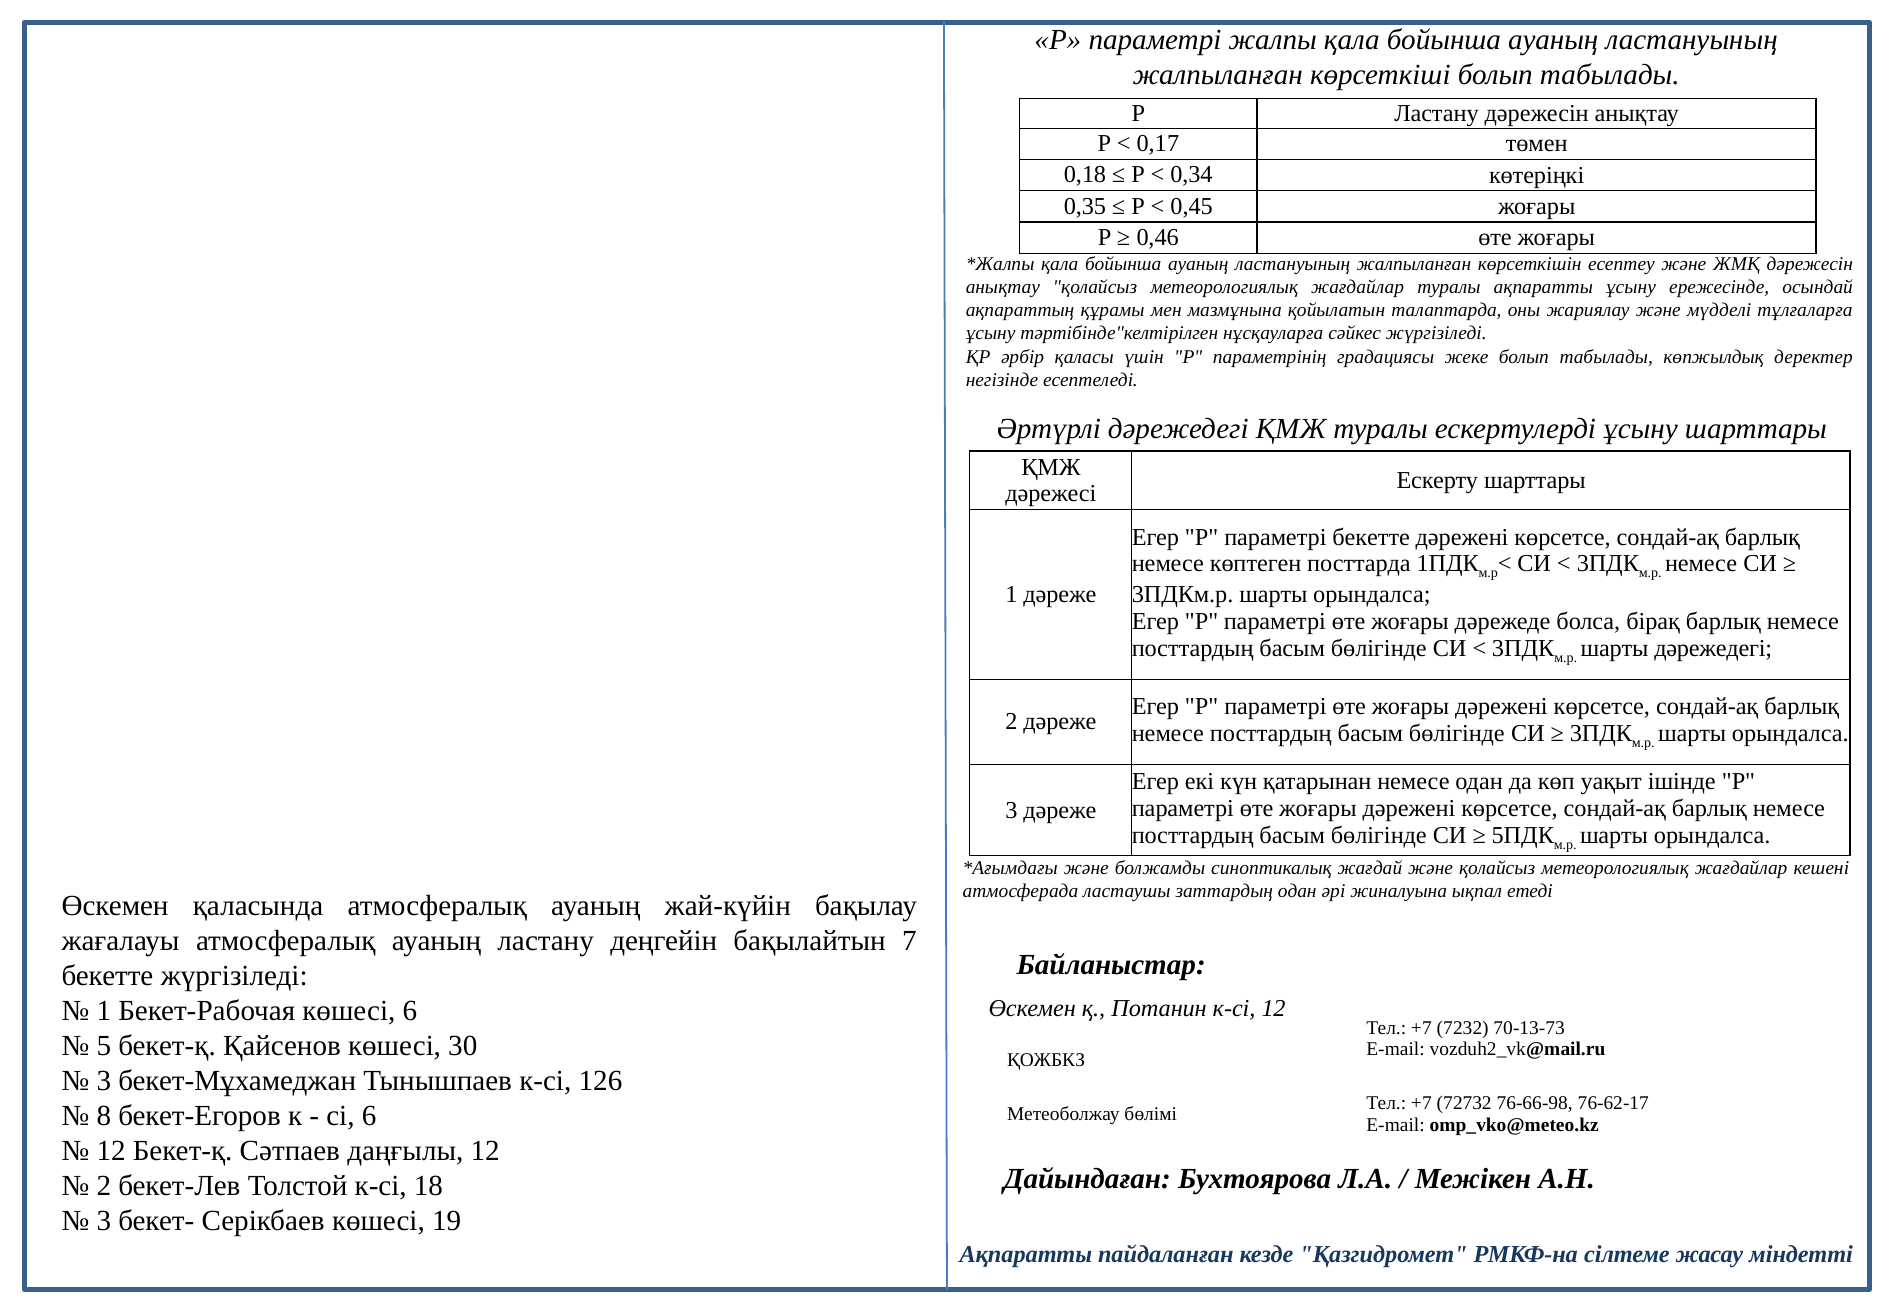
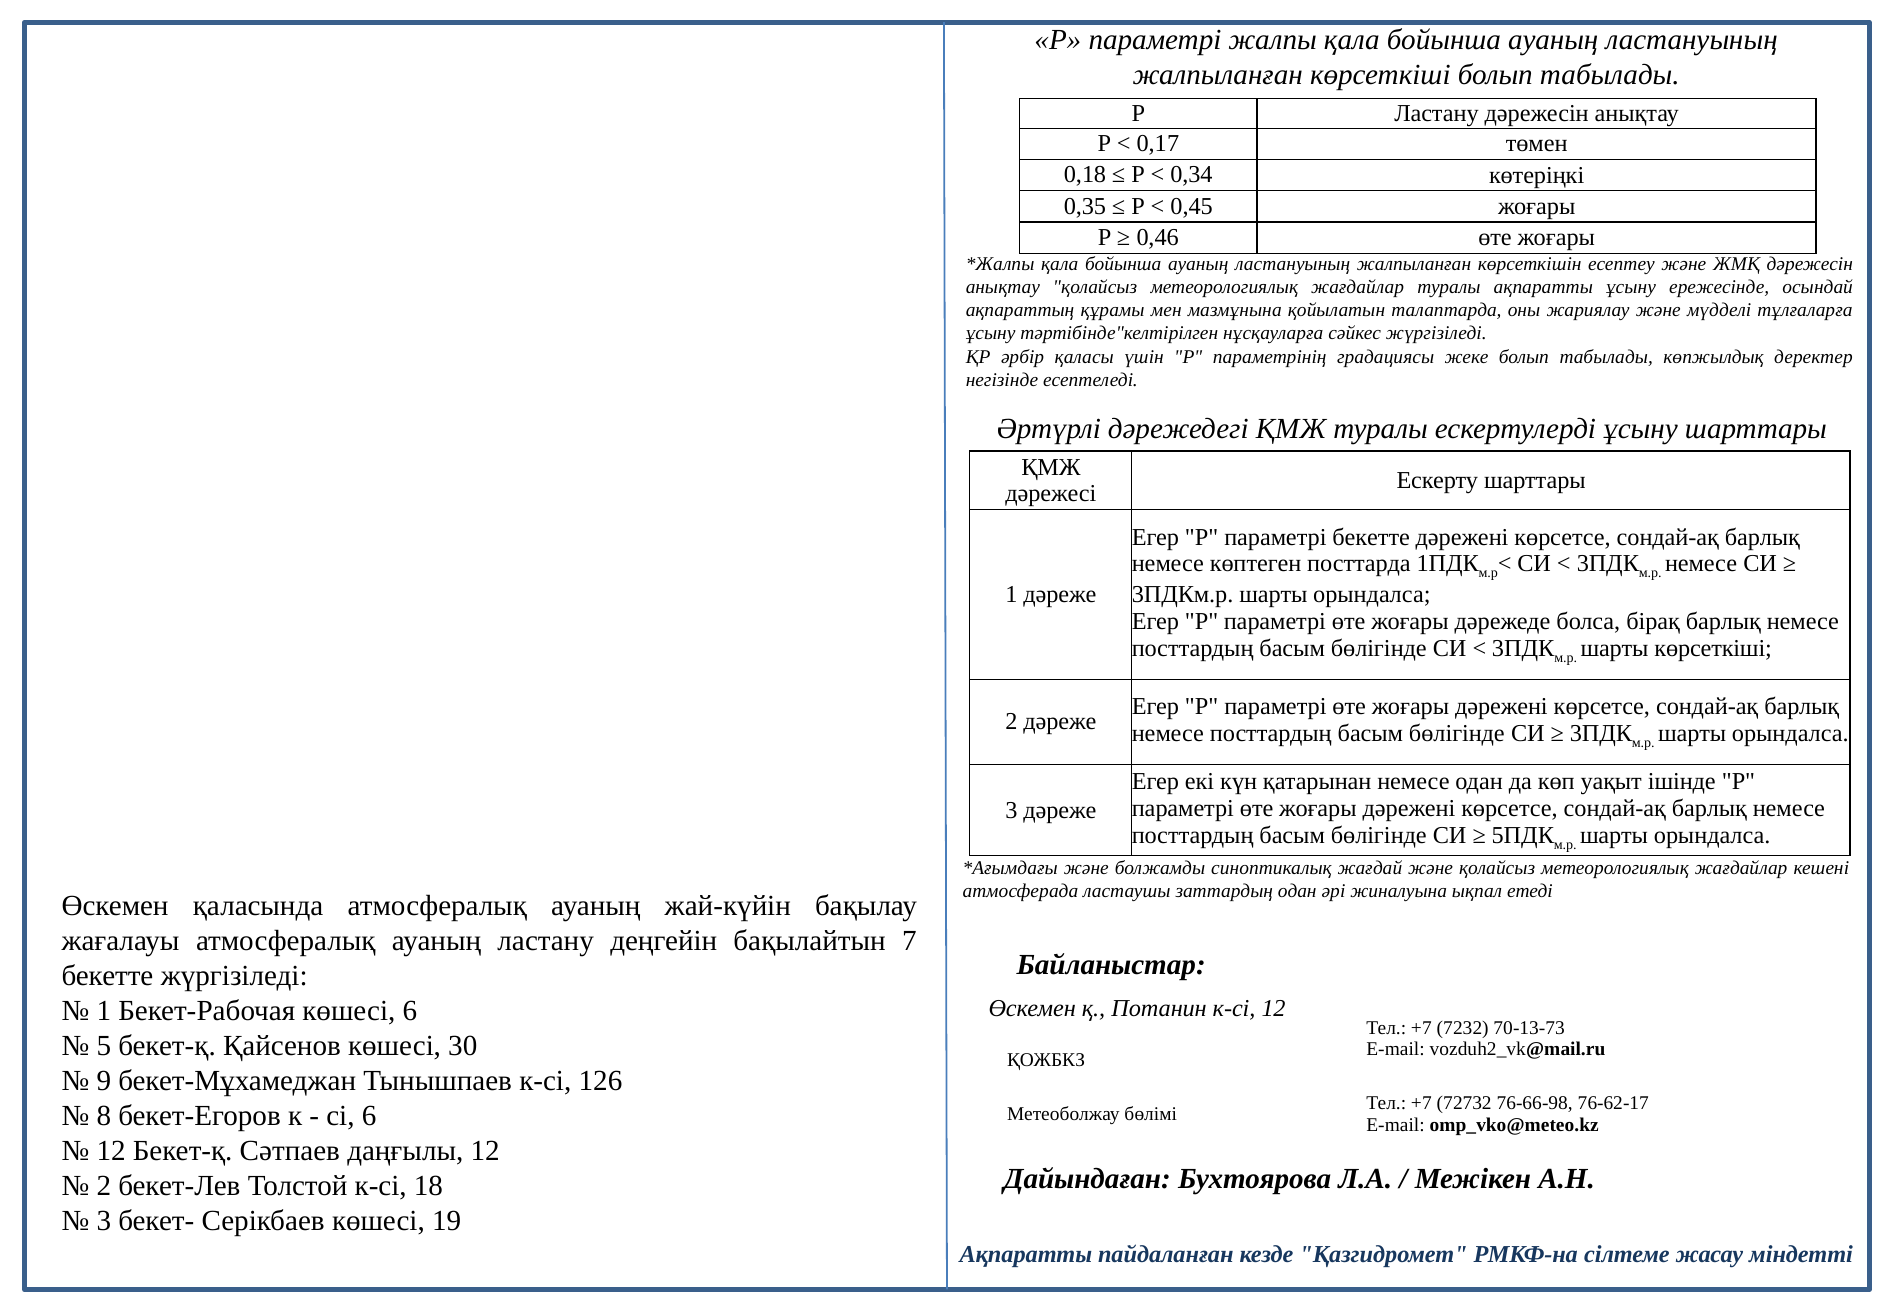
шарты дәрежедегі: дәрежедегі -> көрсеткіші (1713, 648)
3: 3 -> 9 (104, 1080)
